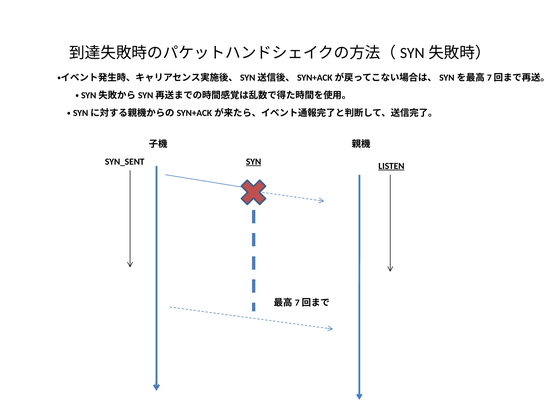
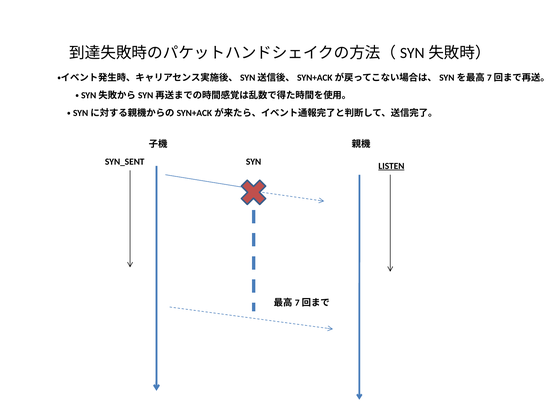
SYN underline: present -> none (254, 162)
